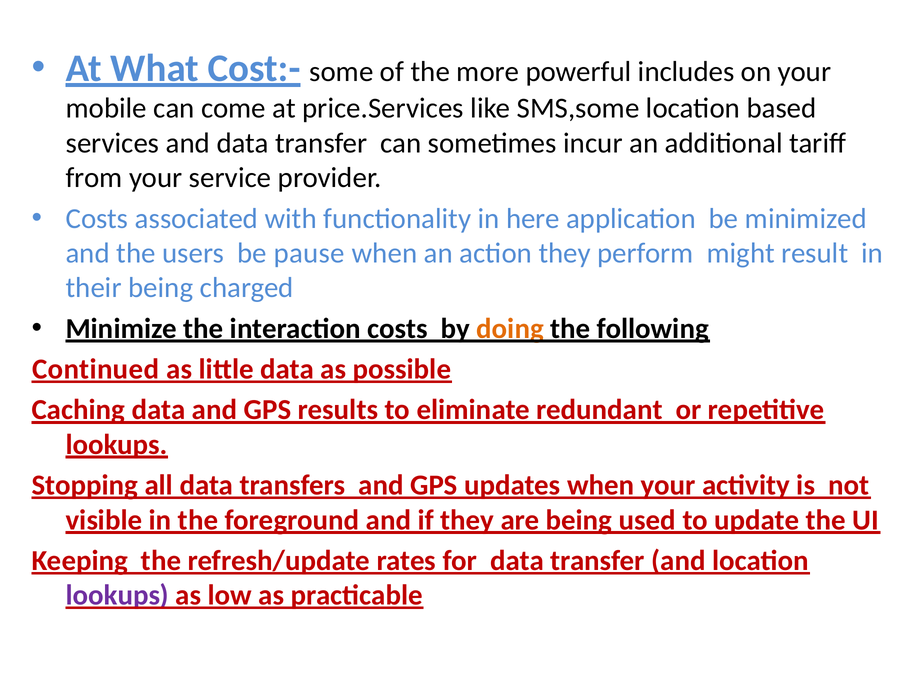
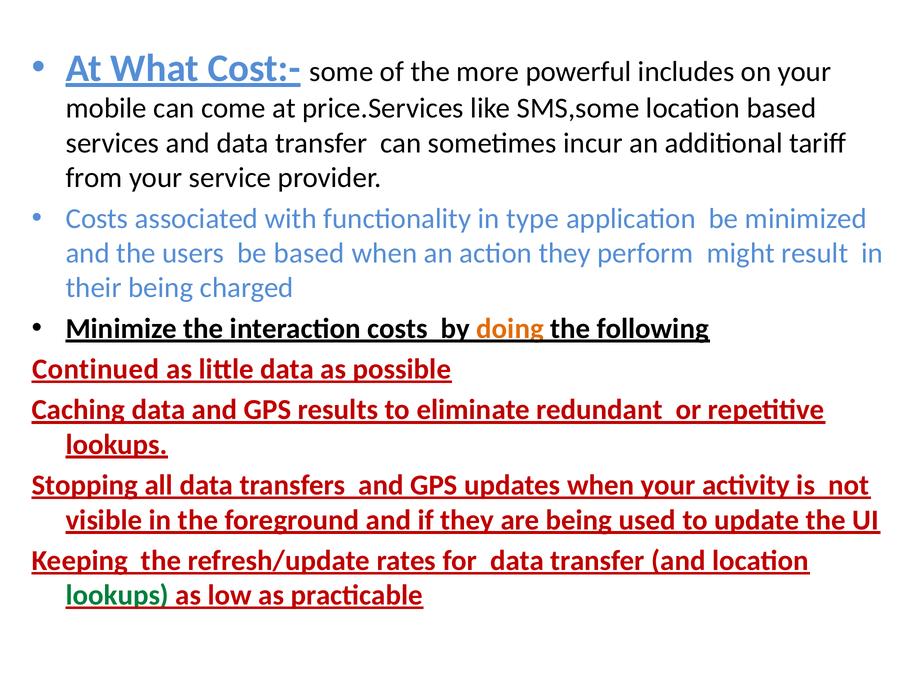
here: here -> type (533, 219)
be pause: pause -> based (309, 253)
lookups colour: purple -> green (117, 596)
